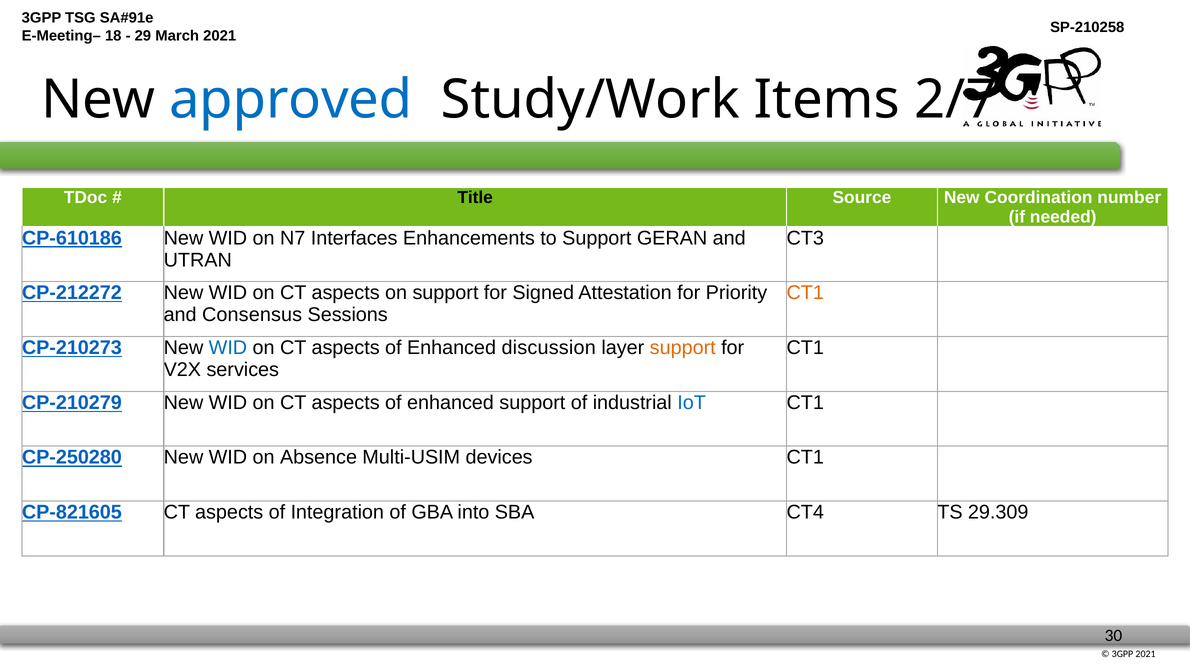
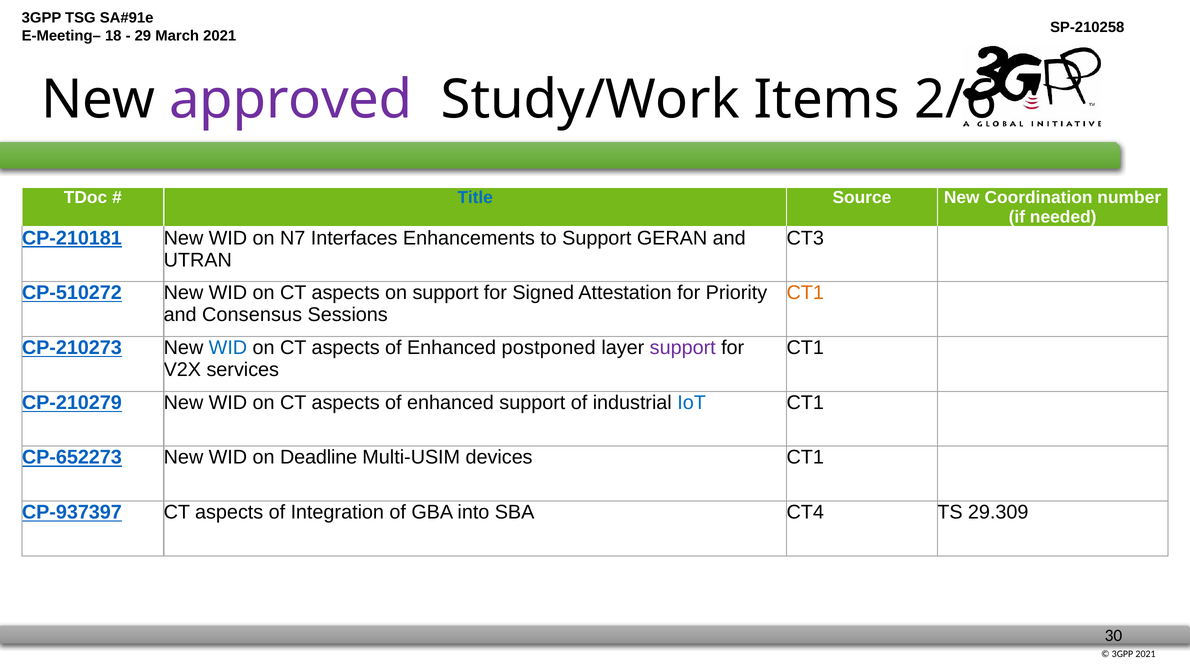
approved colour: blue -> purple (291, 100)
2/7: 2/7 -> 2/6 (956, 100)
Title colour: black -> blue (475, 198)
CP-610186: CP-610186 -> CP-210181 (72, 238)
CP-212272: CP-212272 -> CP-510272 (72, 293)
discussion: discussion -> postponed (549, 348)
support colour: orange -> purple (683, 348)
CP-250280: CP-250280 -> CP-652273 (72, 458)
Absence: Absence -> Deadline (319, 458)
CP-821605: CP-821605 -> CP-937397 (72, 513)
